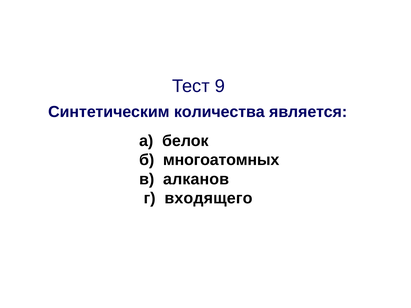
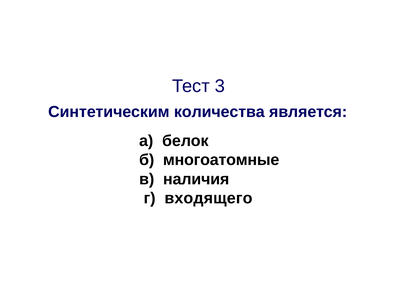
9: 9 -> 3 (220, 86)
многоатомных: многоатомных -> многоатомные (221, 160)
алканов: алканов -> наличия (196, 179)
